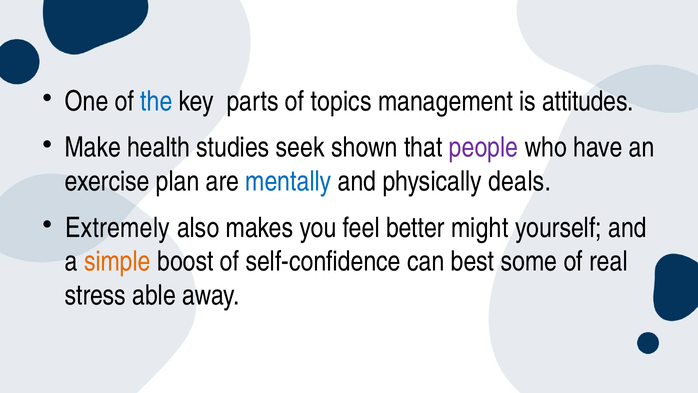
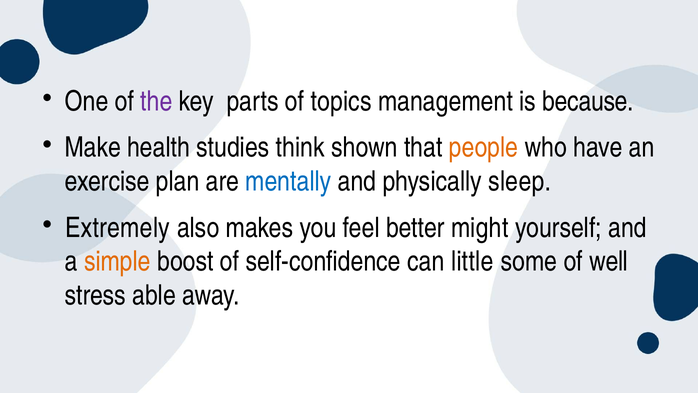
the colour: blue -> purple (156, 101)
attitudes: attitudes -> because (588, 101)
seek: seek -> think (300, 148)
people colour: purple -> orange (484, 148)
deals: deals -> sleep (520, 181)
best: best -> little (472, 261)
real: real -> well (609, 261)
